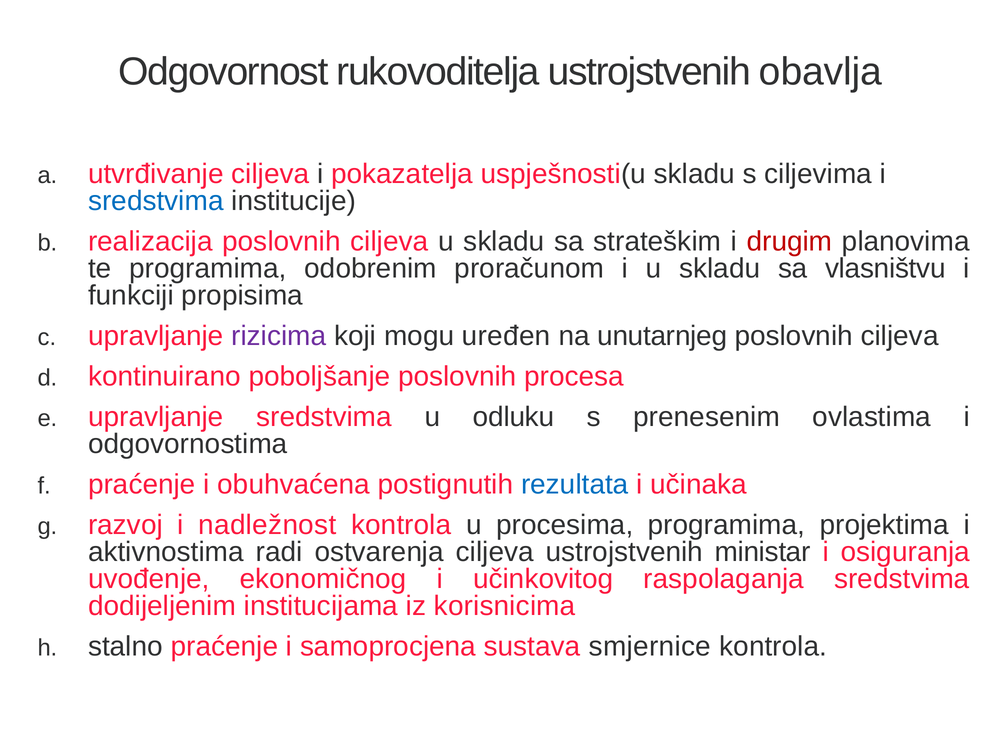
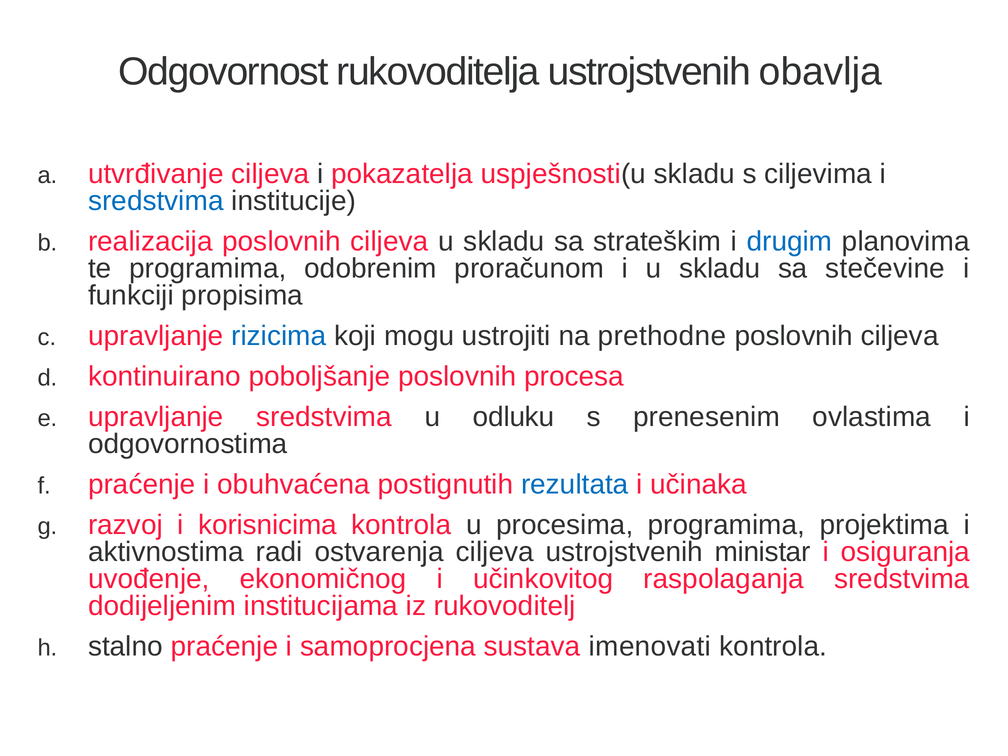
drugim colour: red -> blue (789, 242)
vlasništvu: vlasništvu -> stečevine (885, 269)
rizicima colour: purple -> blue (279, 336)
uređen: uređen -> ustrojiti (506, 336)
unutarnjeg: unutarnjeg -> prethodne (662, 336)
nadležnost: nadležnost -> korisnicima (268, 525)
korisnicima: korisnicima -> rukovoditelj (505, 606)
smjernice: smjernice -> imenovati (650, 646)
